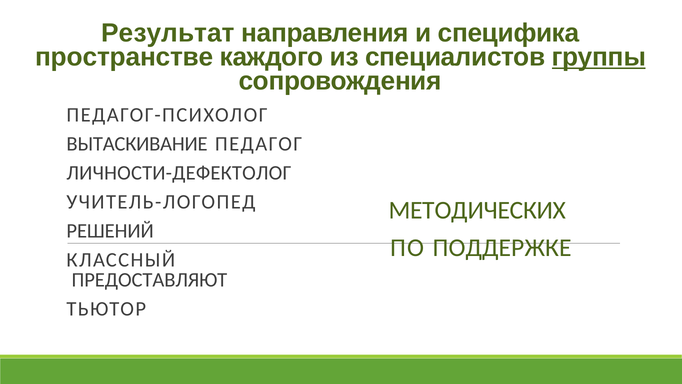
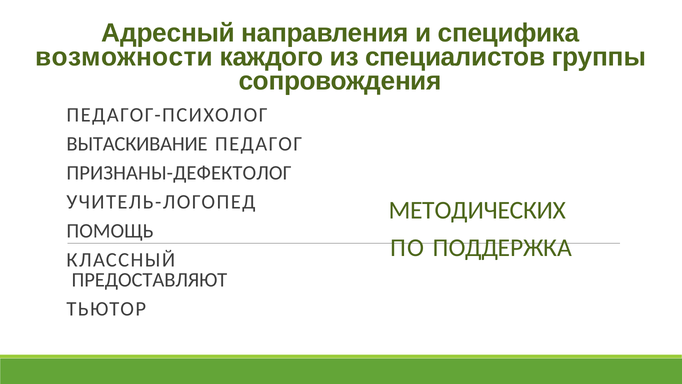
Результат: Результат -> Адресный (168, 33)
пространстве: пространстве -> возможности (124, 57)
группы underline: present -> none (599, 57)
ЛИЧНОСТИ-ДЕФЕКТОЛОГ: ЛИЧНОСТИ-ДЕФЕКТОЛОГ -> ПРИЗНАНЫ-ДЕФЕКТОЛОГ (179, 173)
РЕШЕНИЙ: РЕШЕНИЙ -> ПОМОЩЬ (110, 231)
ПОДДЕРЖКЕ: ПОДДЕРЖКЕ -> ПОДДЕРЖКА (502, 248)
